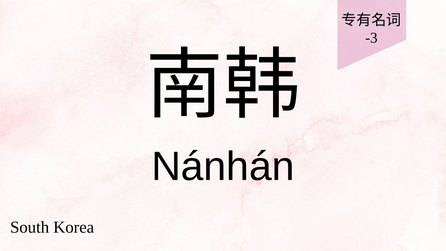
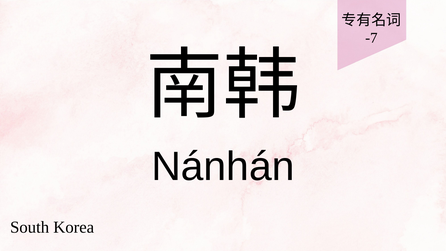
-3: -3 -> -7 (371, 38)
